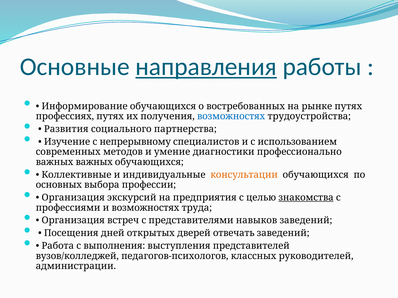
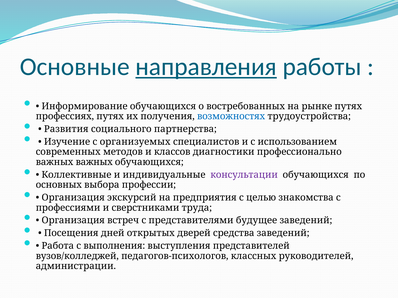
непрерывному: непрерывному -> организуемых (135, 142)
умение: умение -> классов (172, 152)
консультации colour: orange -> purple (244, 175)
знакомства underline: present -> none (306, 198)
и возможностях: возможностях -> сверстниками (145, 208)
навыков: навыков -> будущее (257, 221)
отвечать: отвечать -> средства (234, 233)
